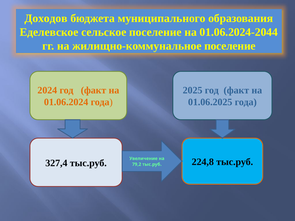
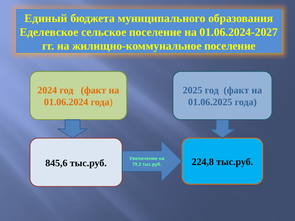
Доходов: Доходов -> Единый (46, 18)
01.06.2024-2044: 01.06.2024-2044 -> 01.06.2024-2027 (239, 32)
327,4: 327,4 -> 845,6 (56, 163)
